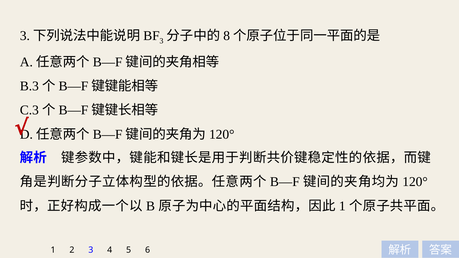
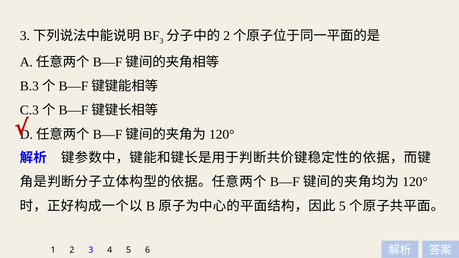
8: 8 -> 2 (227, 36)
1: 1 -> 5 (342, 206)
